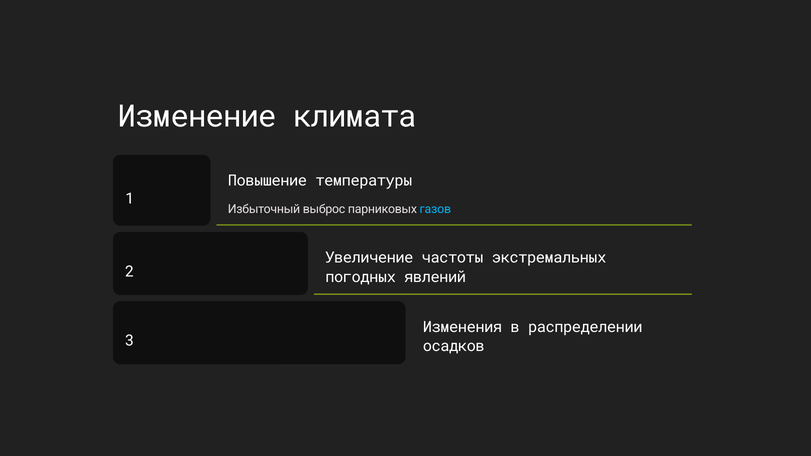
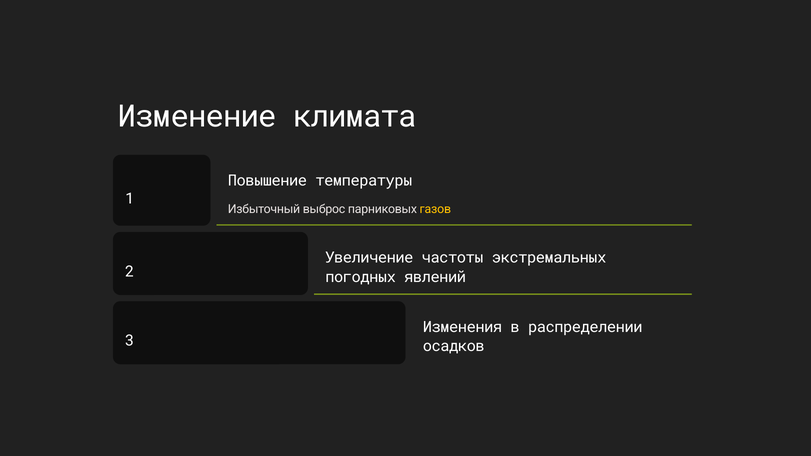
газов colour: light blue -> yellow (435, 210)
